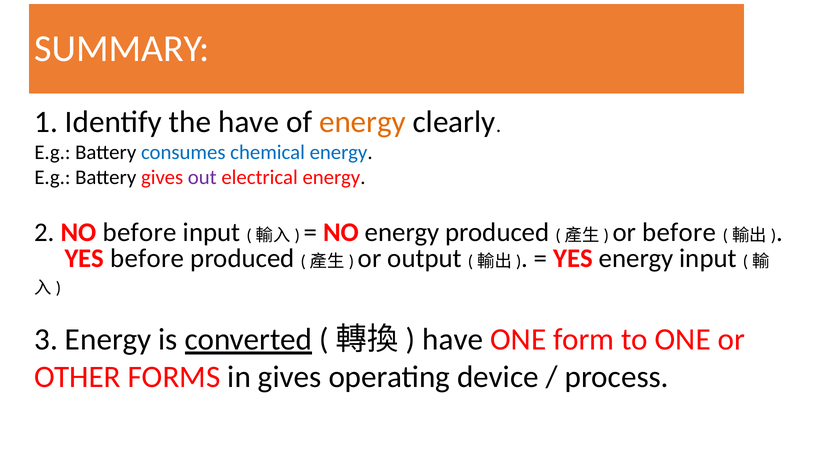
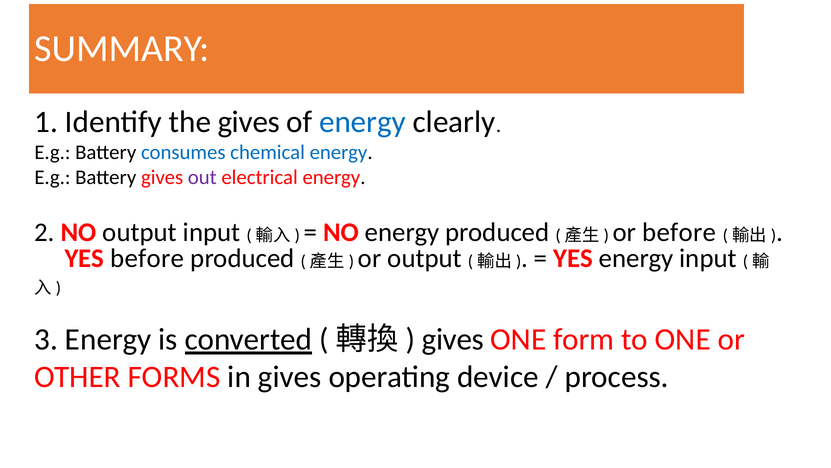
the have: have -> gives (249, 122)
energy colour: orange -> blue (362, 122)
NO before: before -> output (140, 232)
have: have -> gives (453, 339)
